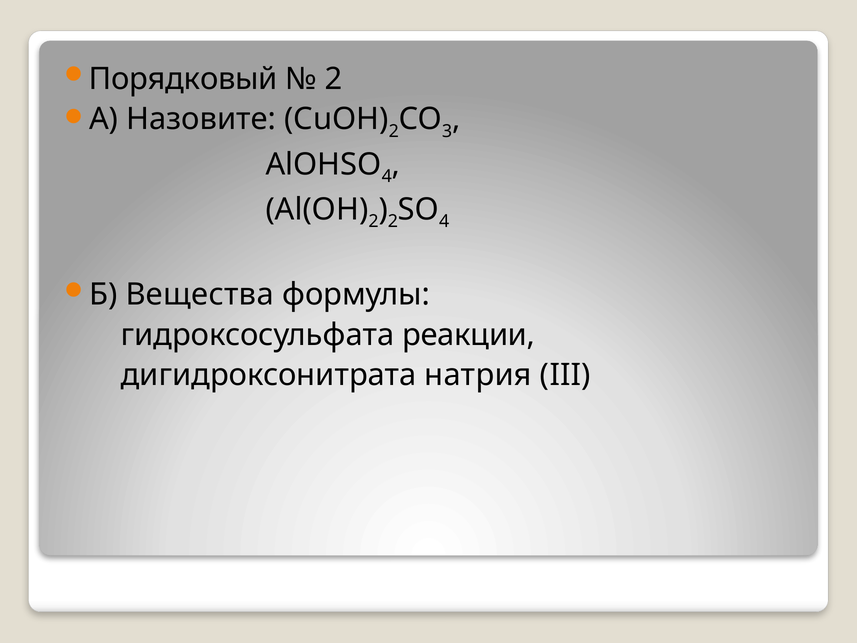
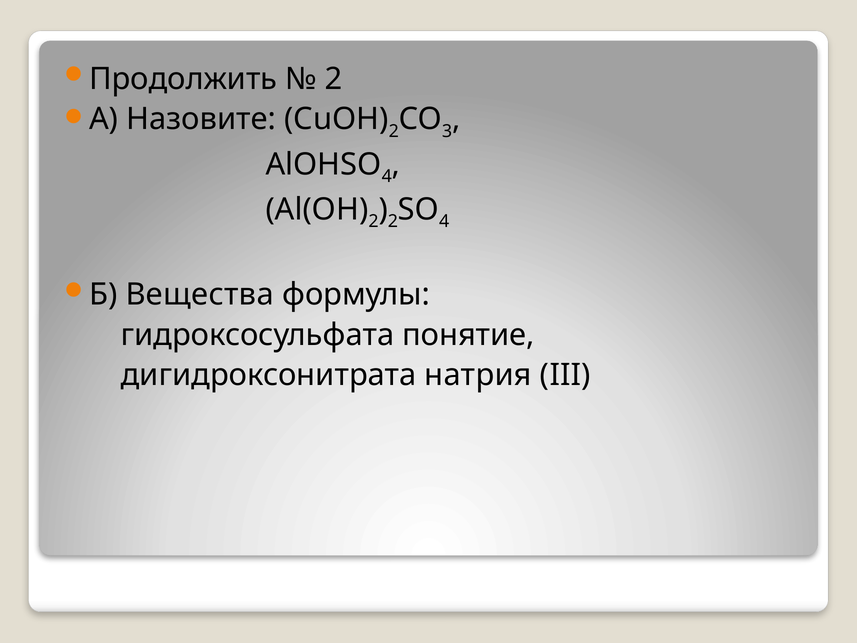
Порядковый: Порядковый -> Продолжить (183, 79)
реакции: реакции -> понятие (468, 335)
